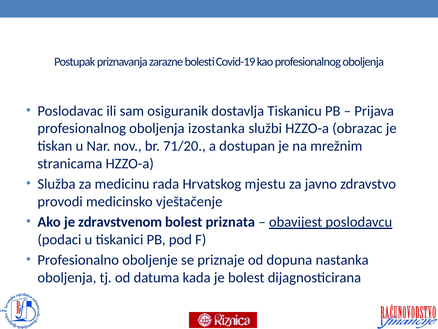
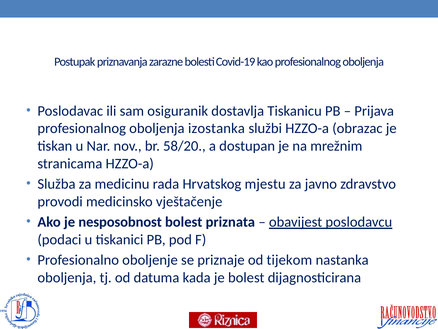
71/20: 71/20 -> 58/20 (184, 146)
zdravstvenom: zdravstvenom -> nesposobnost (120, 222)
dopuna: dopuna -> tijekom (289, 260)
